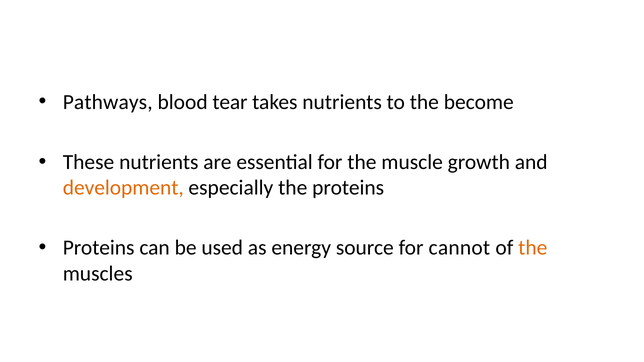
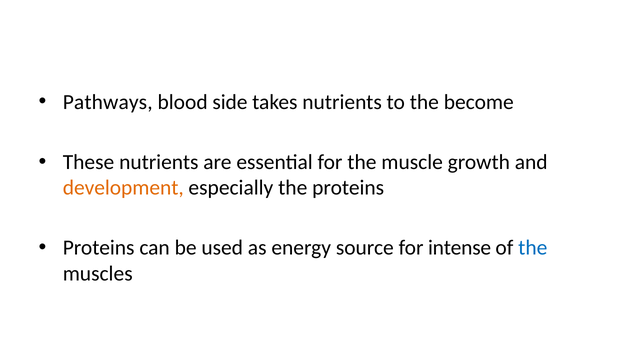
tear: tear -> side (230, 102)
cannot: cannot -> intense (460, 248)
the colour: orange -> blue (533, 248)
